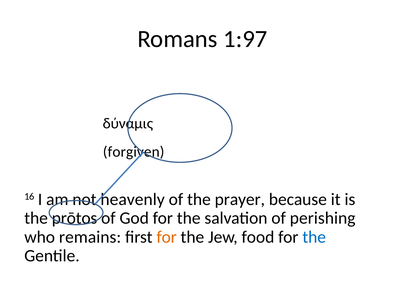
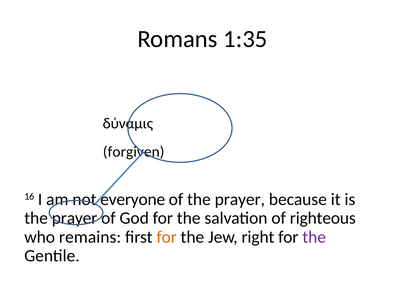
1:97: 1:97 -> 1:35 (245, 39)
heavenly: heavenly -> everyone (133, 200)
prōtos: prōtos -> prayer (75, 219)
perishing: perishing -> righteous (323, 219)
food: food -> right (258, 238)
the colour: blue -> purple (314, 238)
